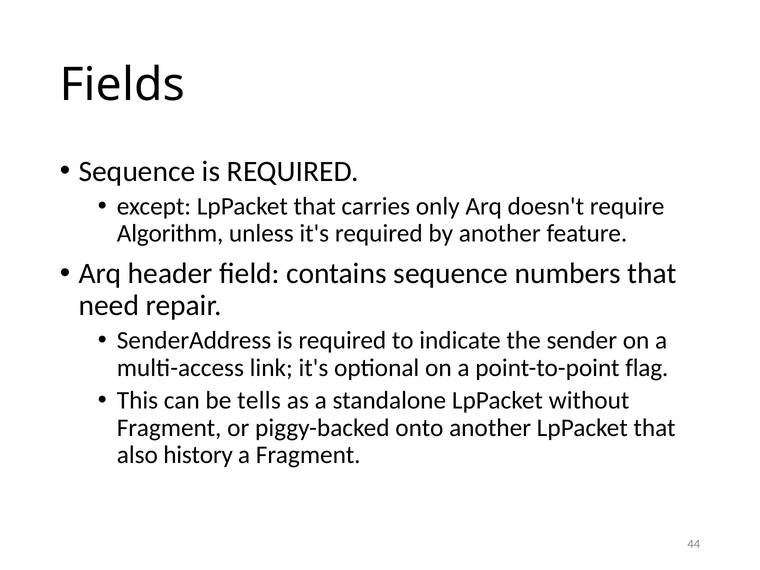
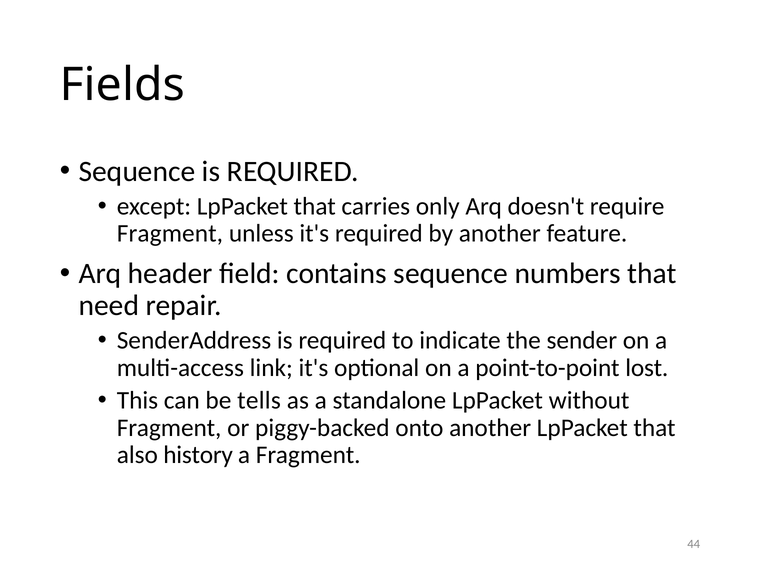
Algorithm: Algorithm -> Fragment (170, 234)
flag: flag -> lost (647, 368)
